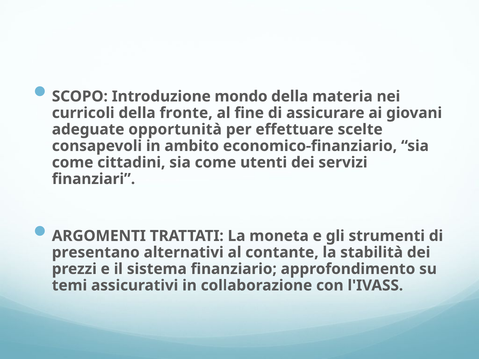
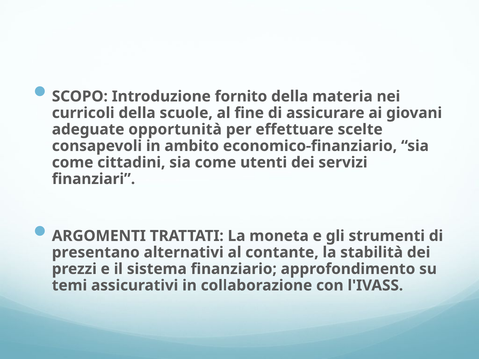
mondo: mondo -> fornito (241, 96)
fronte: fronte -> scuole (186, 113)
